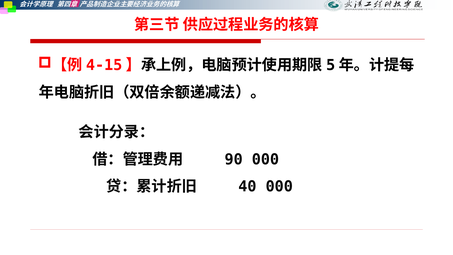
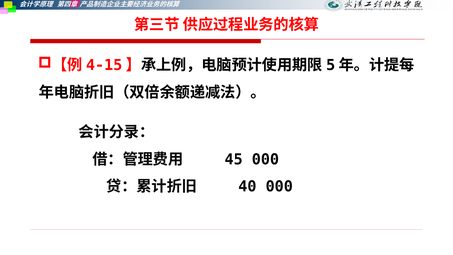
90: 90 -> 45 (234, 159)
